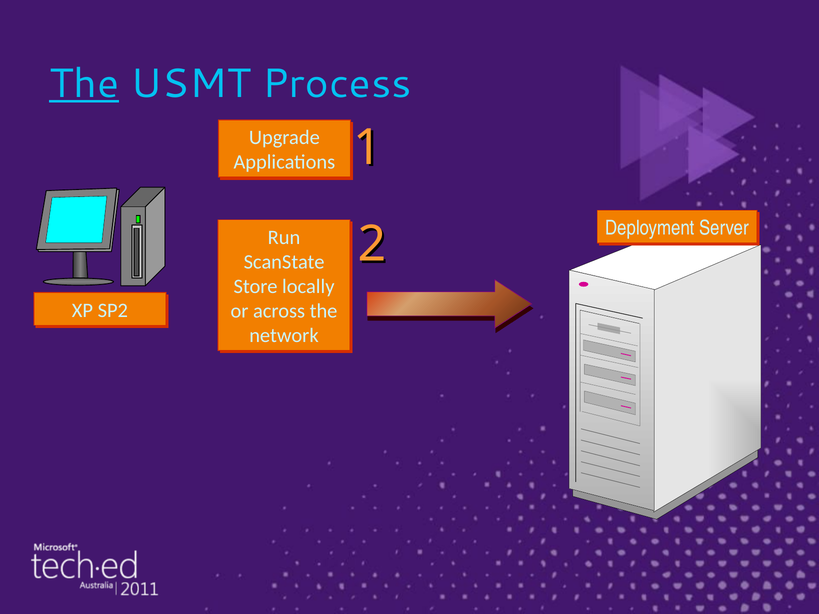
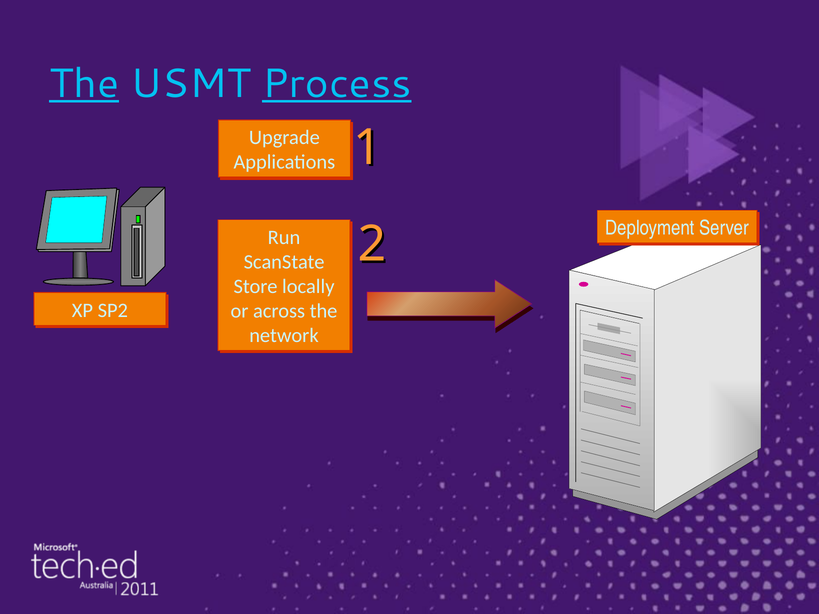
Process underline: none -> present (337, 84)
